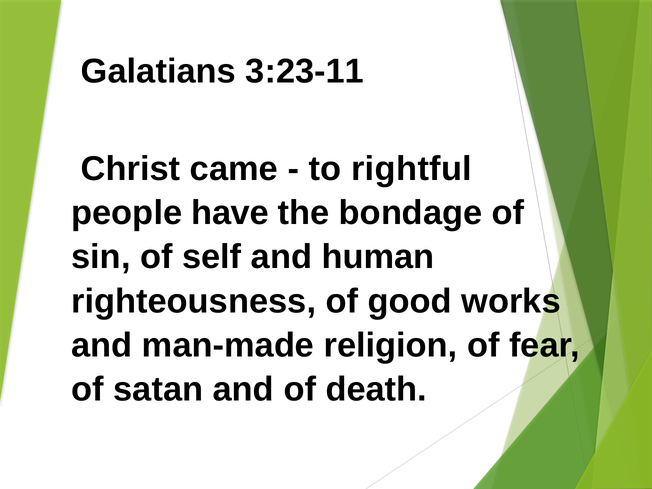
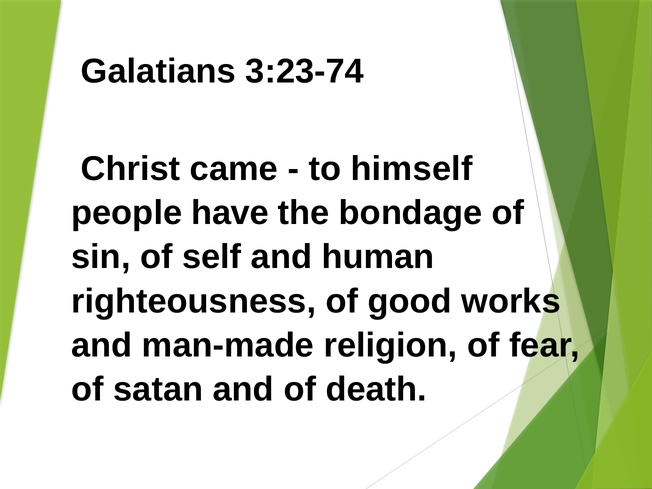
3:23-11: 3:23-11 -> 3:23-74 (305, 71)
rightful: rightful -> himself (412, 169)
